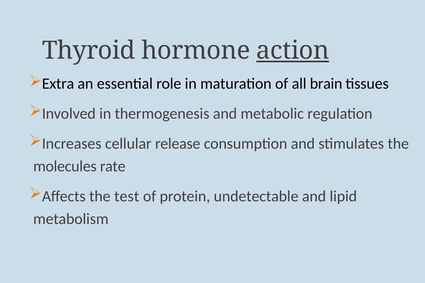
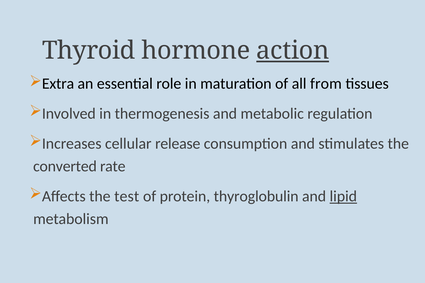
brain: brain -> from (326, 84)
molecules: molecules -> converted (65, 166)
undetectable: undetectable -> thyroglobulin (256, 197)
lipid underline: none -> present (343, 197)
